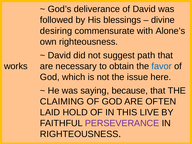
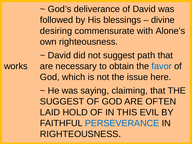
because: because -> claiming (130, 91)
CLAIMING: CLAIMING -> SUGGEST (62, 101)
LIVE: LIVE -> EVIL (149, 112)
PERSEVERANCE colour: purple -> blue (122, 123)
